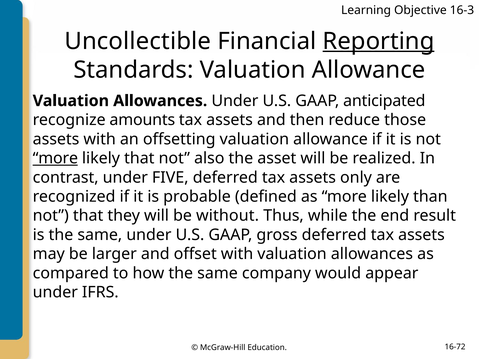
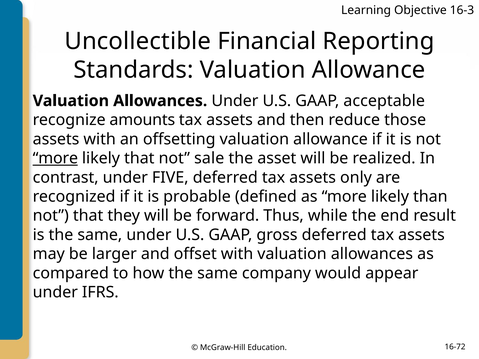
Reporting underline: present -> none (379, 41)
anticipated: anticipated -> acceptable (384, 101)
also: also -> sale (209, 158)
without: without -> forward (228, 216)
